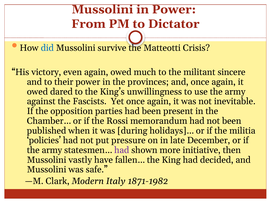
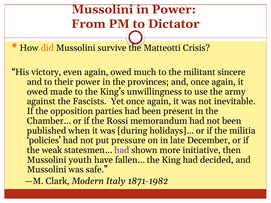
did colour: blue -> orange (47, 48)
dared: dared -> made (61, 92)
army: army -> weak (52, 150)
vastly: vastly -> youth (80, 160)
